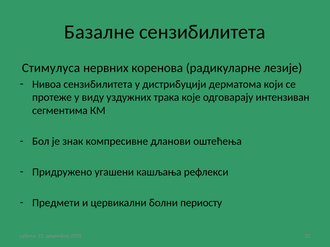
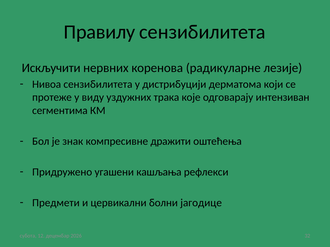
Базалне: Базалне -> Правилу (99, 32)
Стимулуса: Стимулуса -> Искључити (51, 68)
дланови: дланови -> дражити (171, 142)
периосту: периосту -> јагодице (201, 203)
